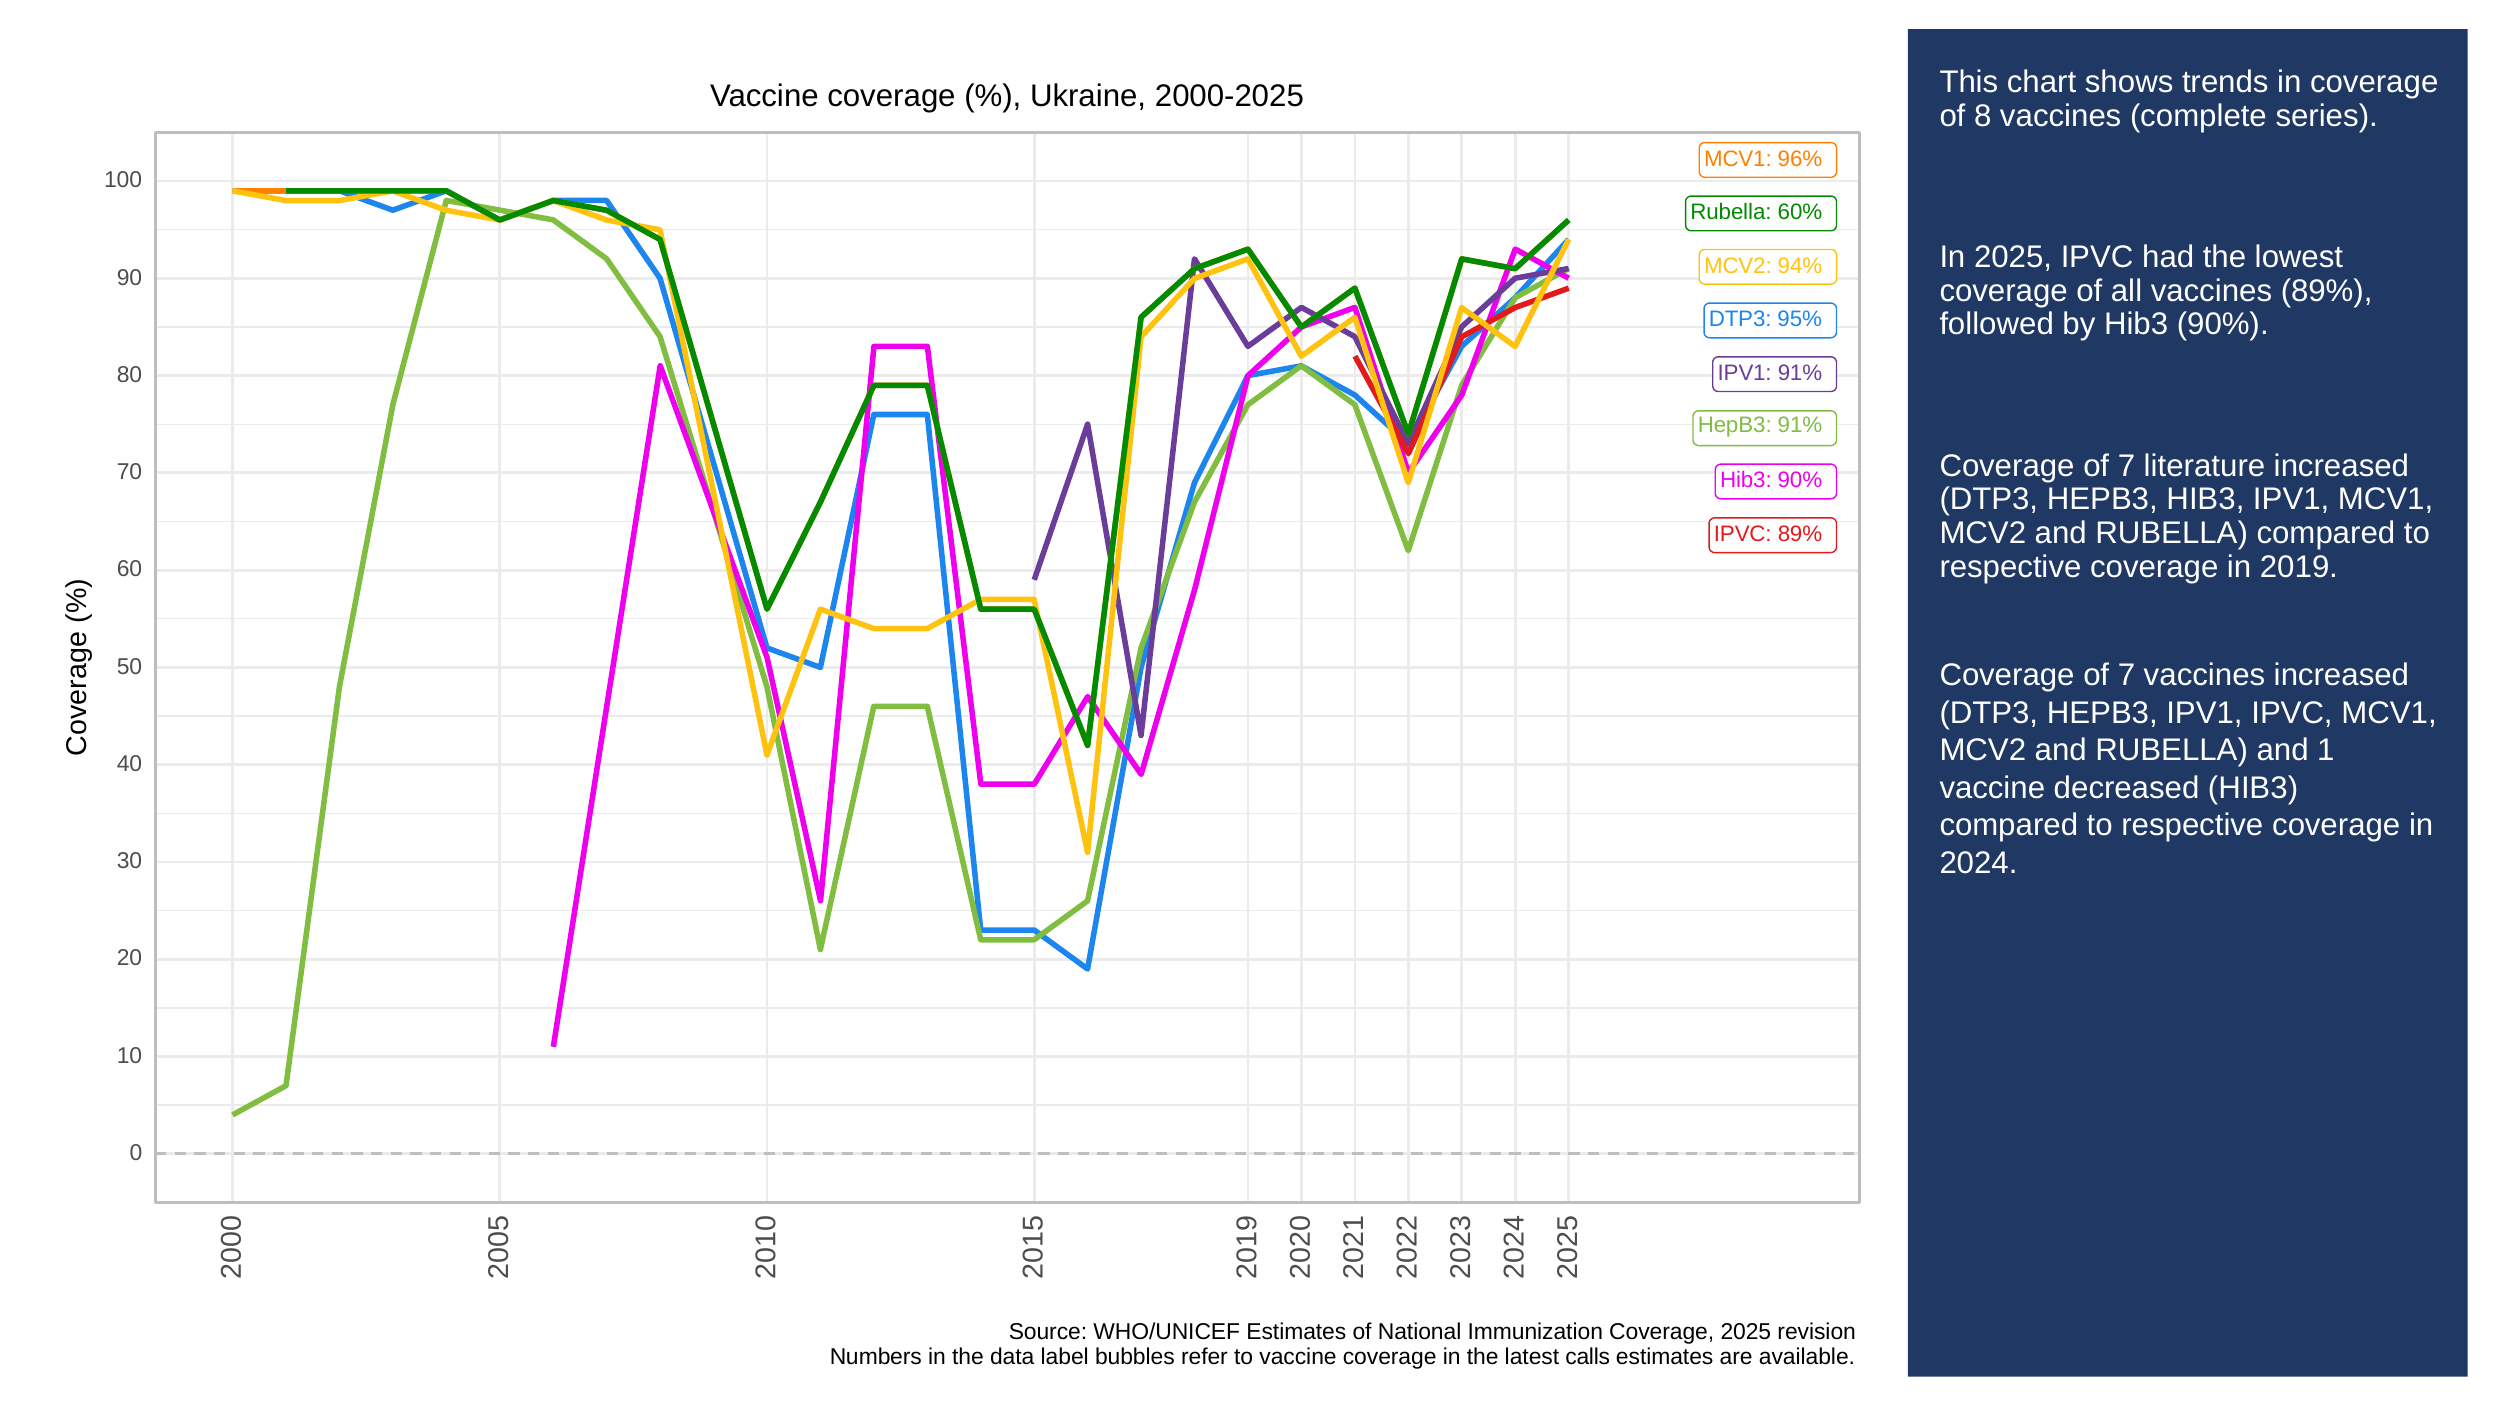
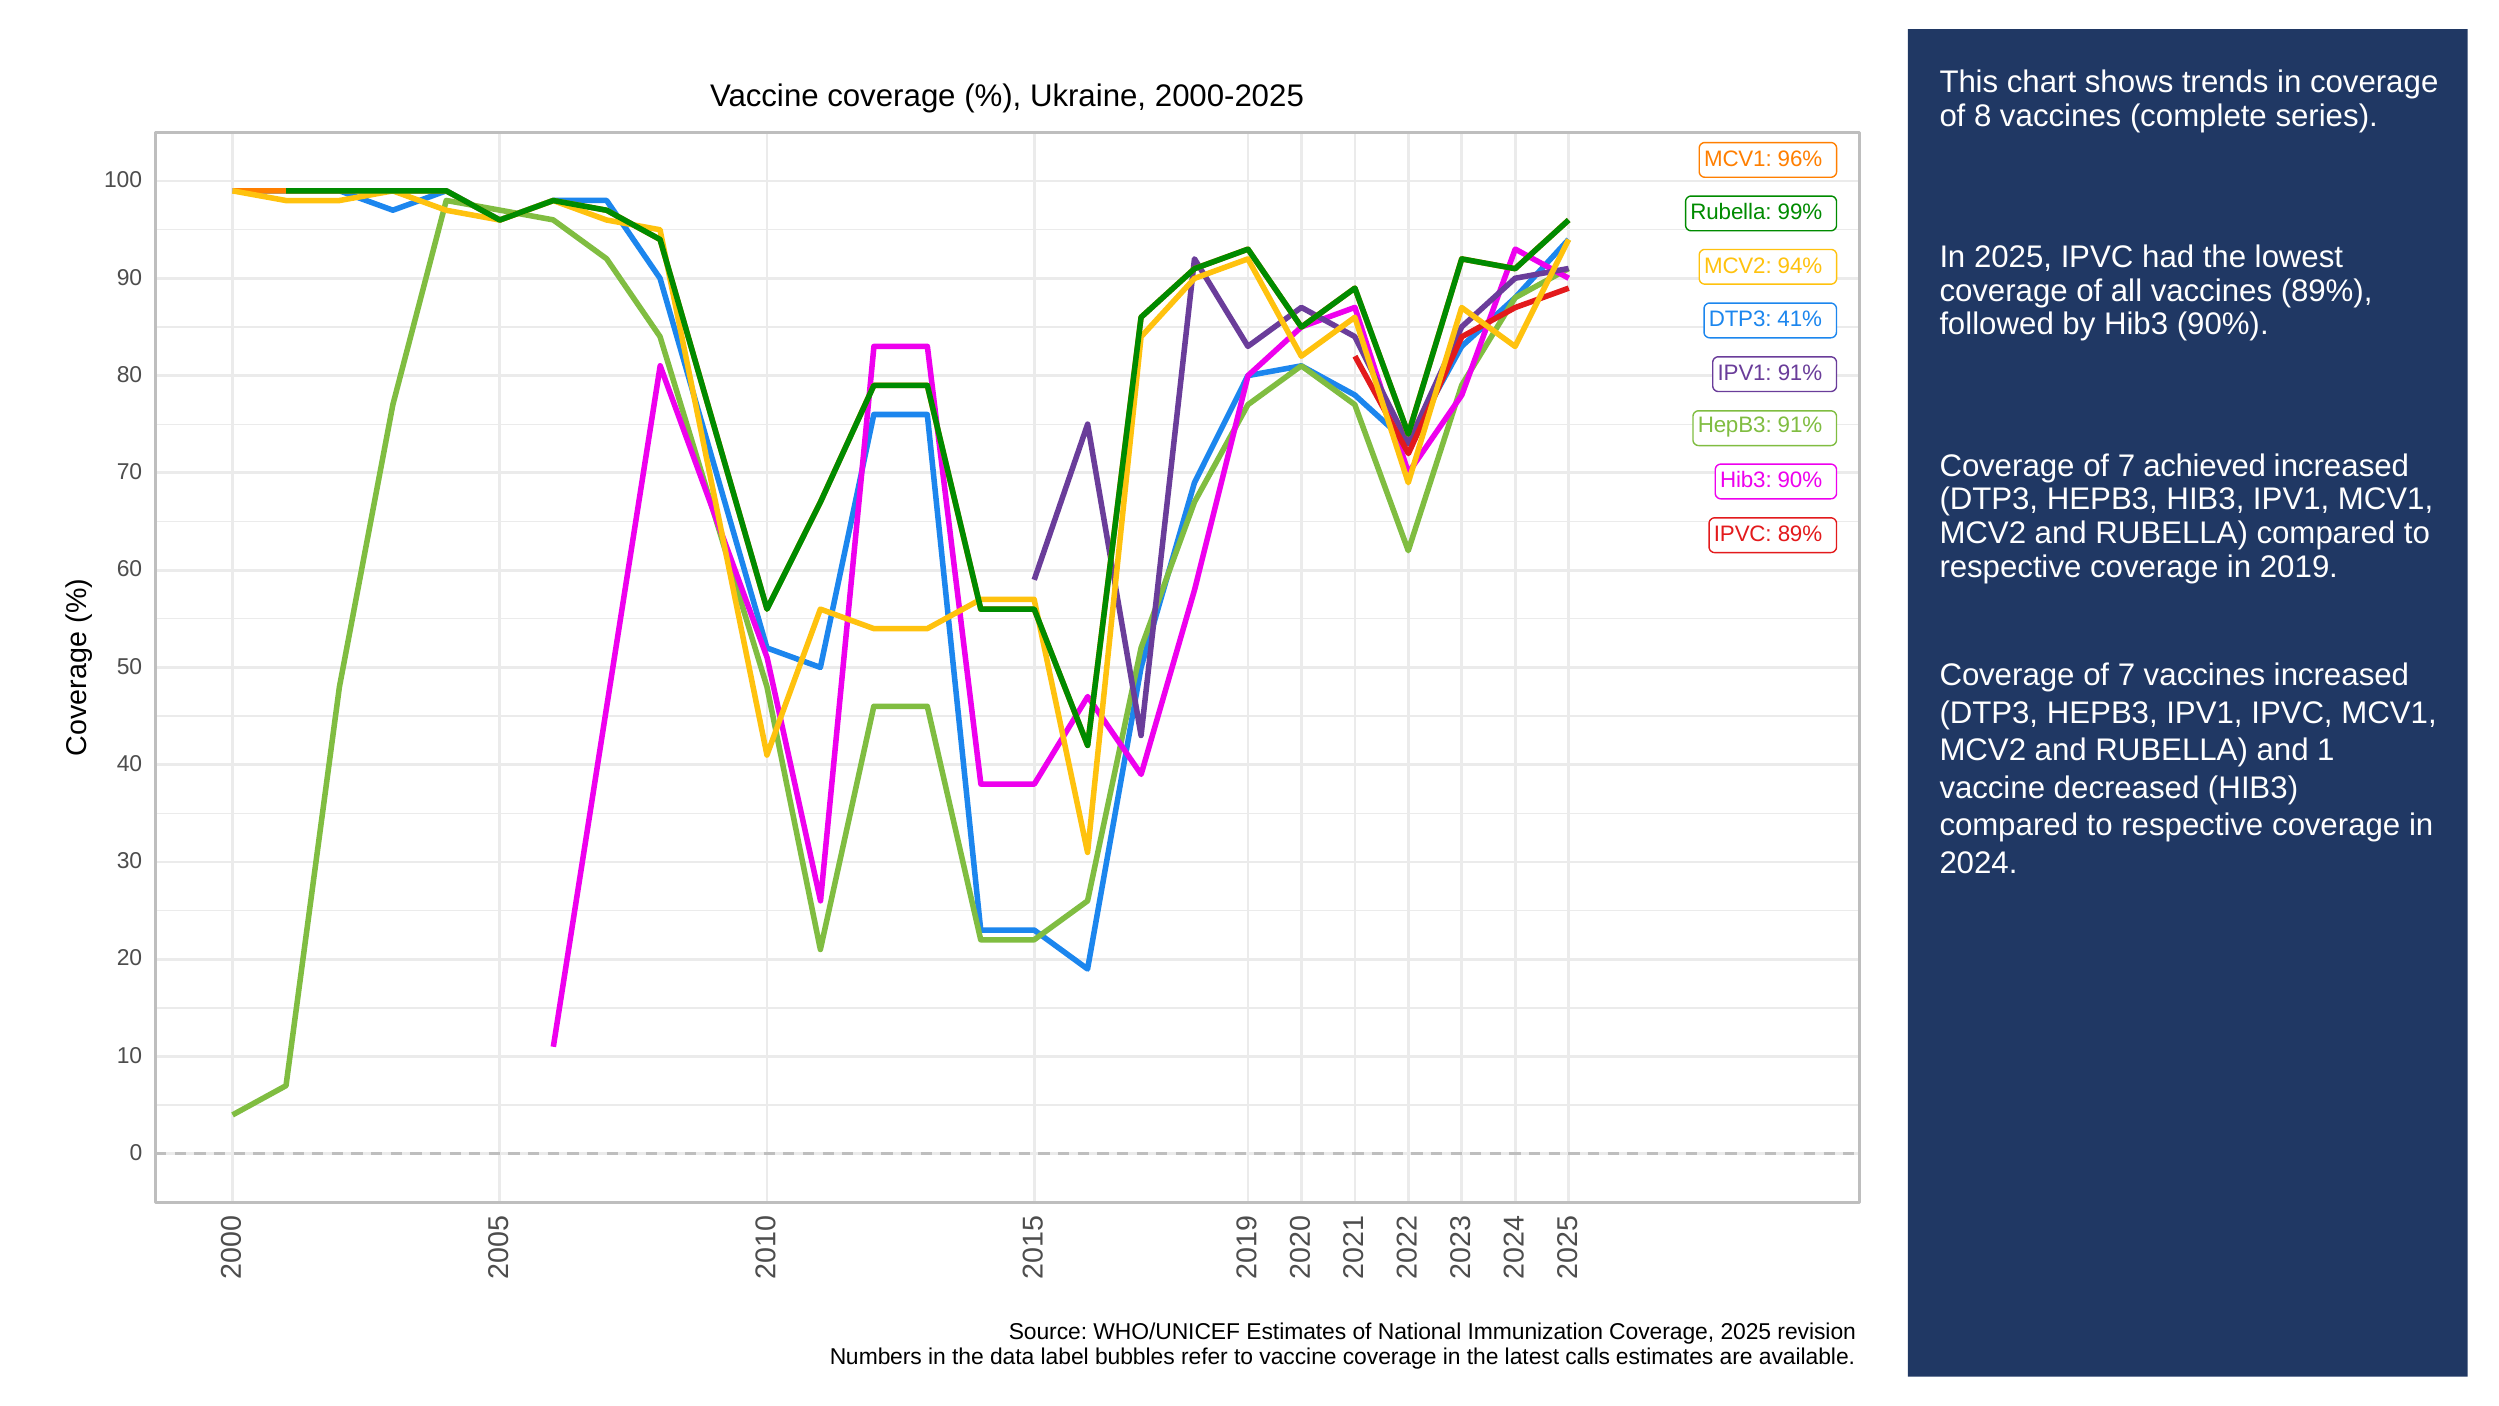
60%: 60% -> 99% (1800, 212)
95%: 95% -> 41% (1800, 319)
literature: literature -> achieved (2205, 466)
